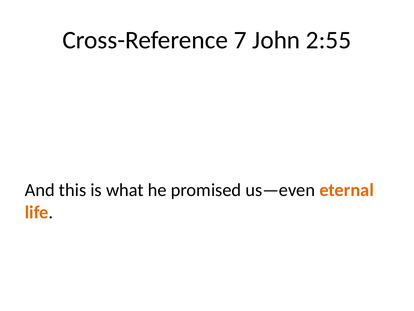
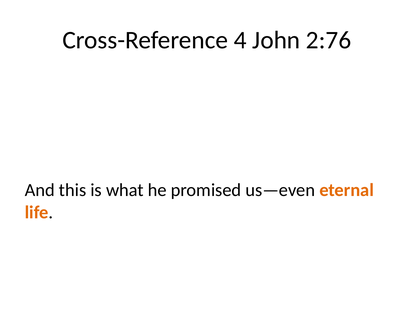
7: 7 -> 4 (240, 40)
2:55: 2:55 -> 2:76 (329, 40)
